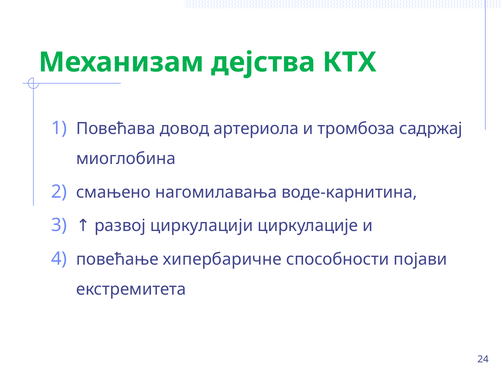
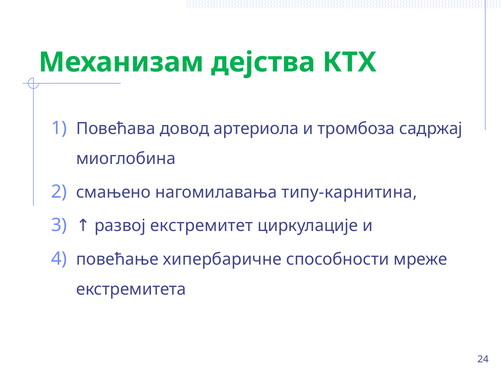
воде-карнитина: воде-карнитина -> типу-карнитина (349, 192)
циркулацији: циркулацији -> екстремитет (202, 225)
појави: појави -> мреже (421, 259)
